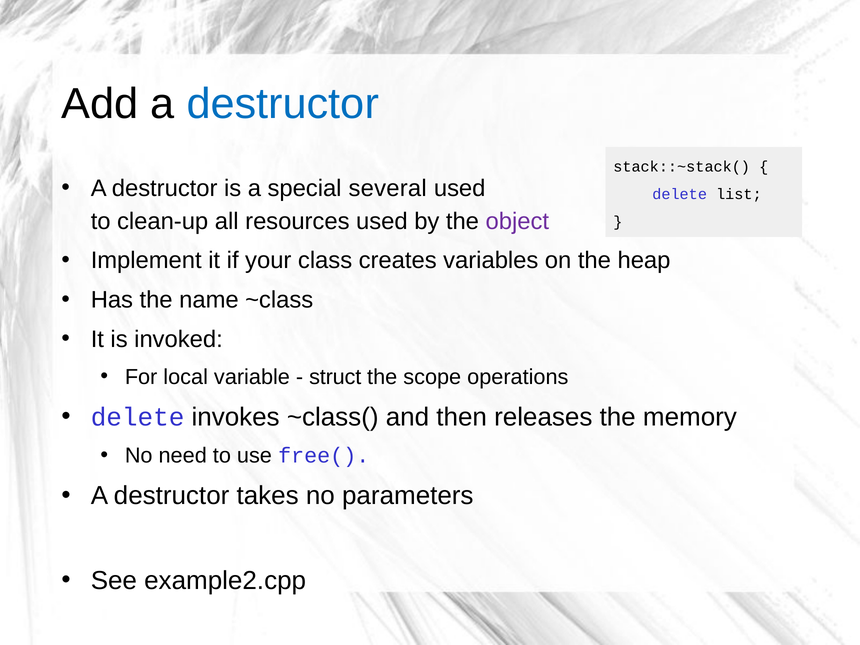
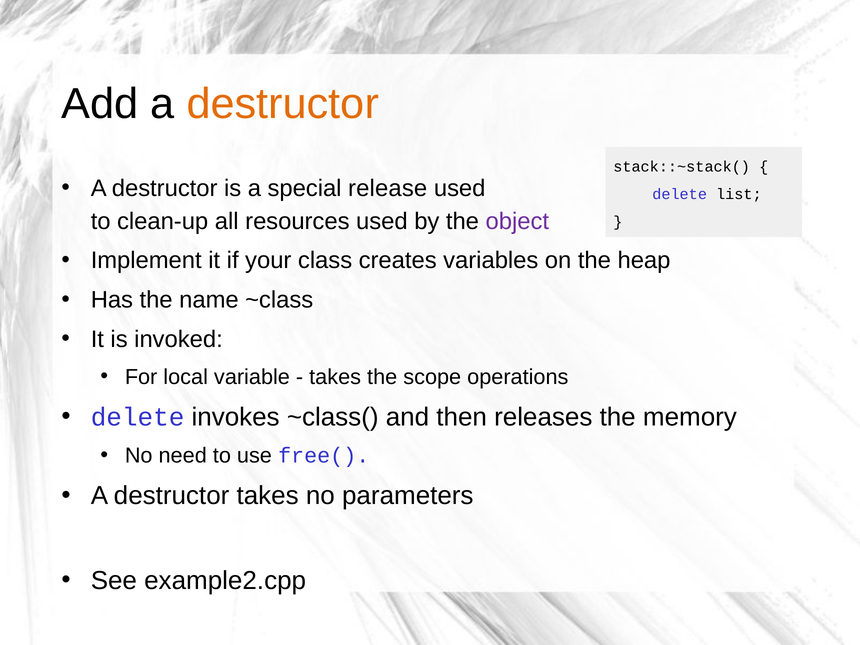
destructor colour: blue -> orange (283, 104)
several: several -> release (388, 188)
struct: struct -> takes (335, 377)
